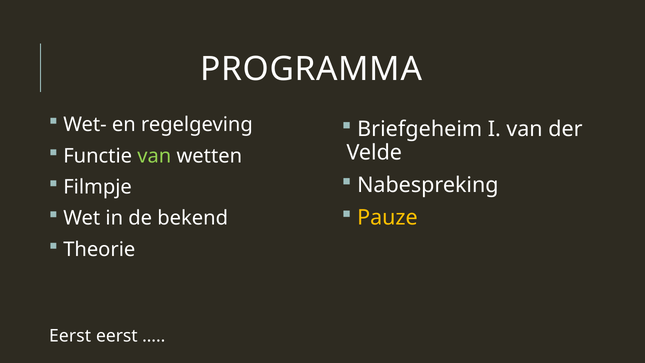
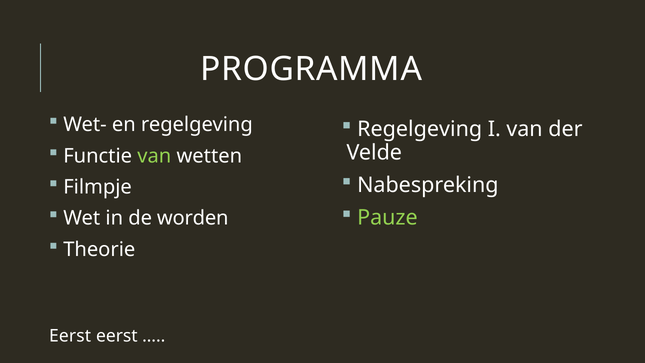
Briefgeheim: Briefgeheim -> Regelgeving (420, 129)
Pauze colour: yellow -> light green (387, 218)
bekend: bekend -> worden (193, 218)
